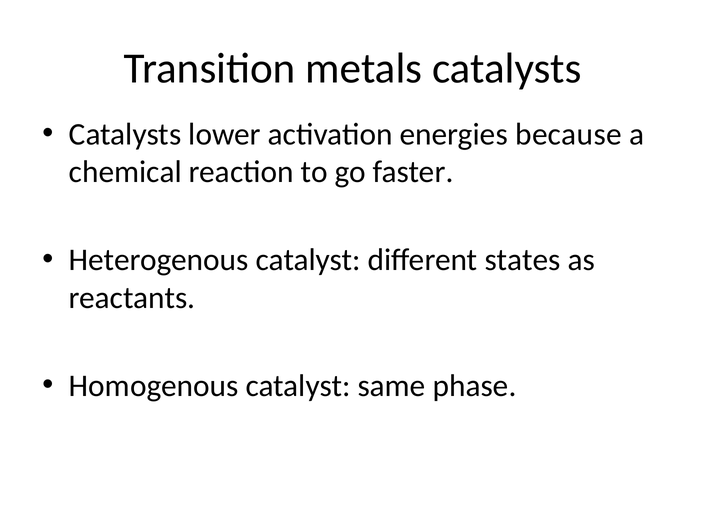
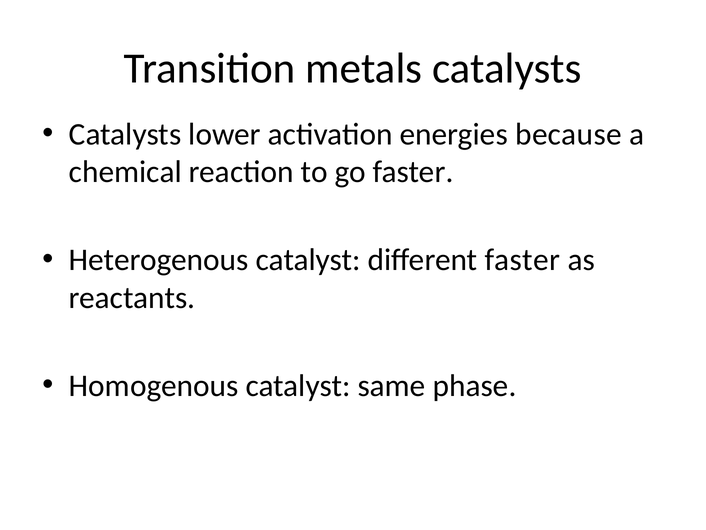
different states: states -> faster (522, 260)
